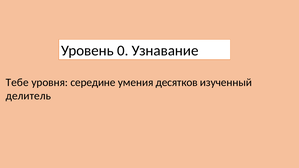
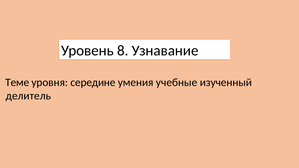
0: 0 -> 8 (123, 51)
Тебе: Тебе -> Теме (17, 83)
десятков: десятков -> учебные (177, 83)
